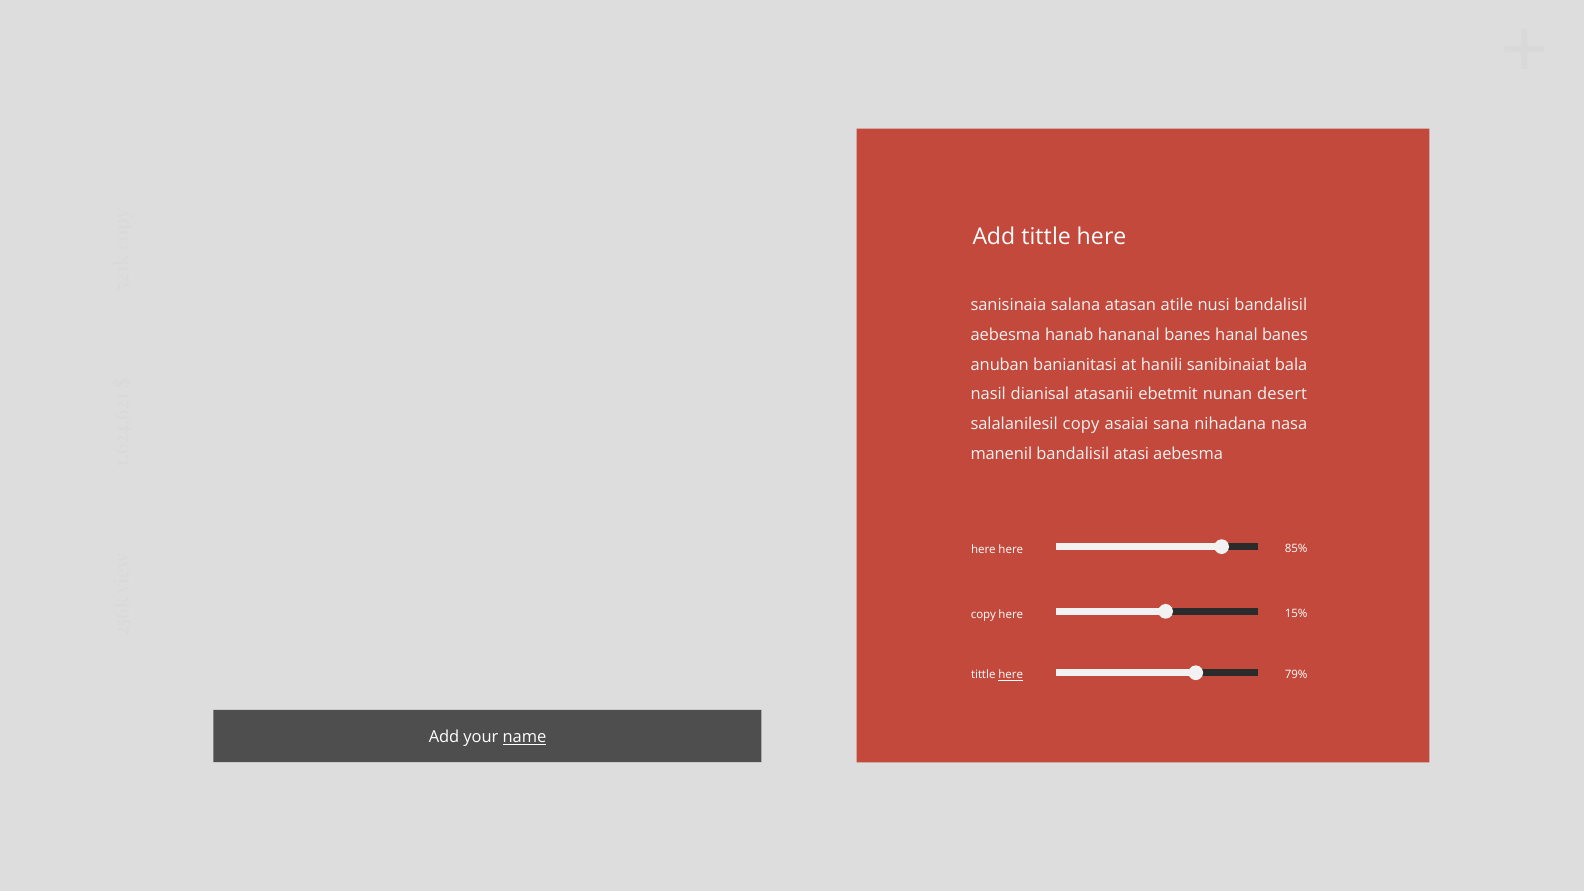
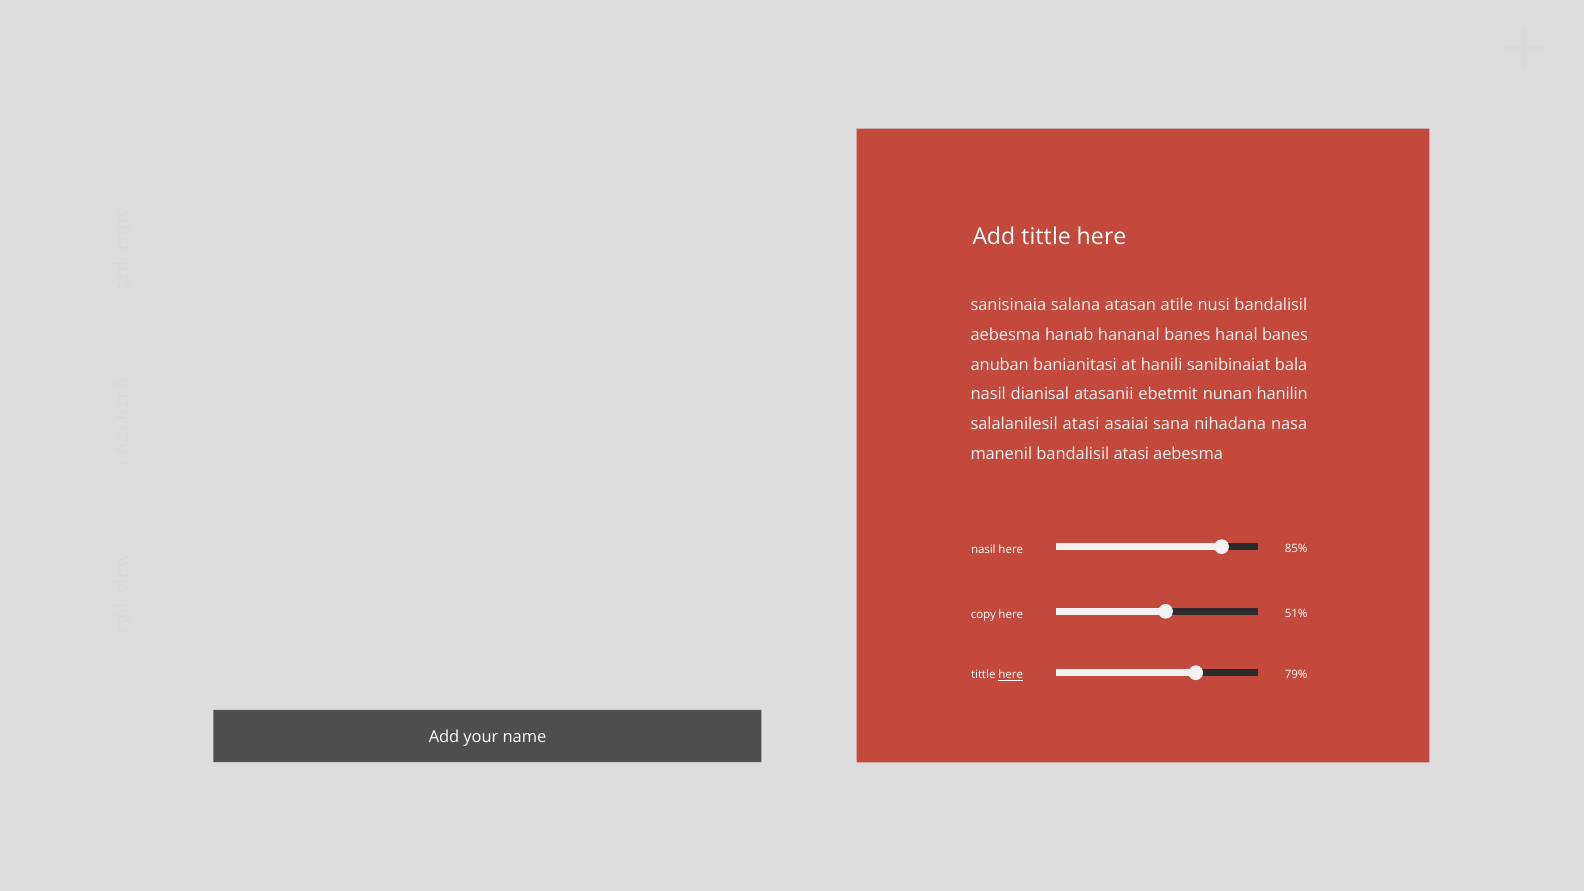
desert: desert -> hanilin (1282, 394)
salalanilesil copy: copy -> atasi (1081, 424)
here: here -> nasil (983, 549)
15%: 15% -> 51% (1296, 614)
name underline: present -> none (524, 737)
